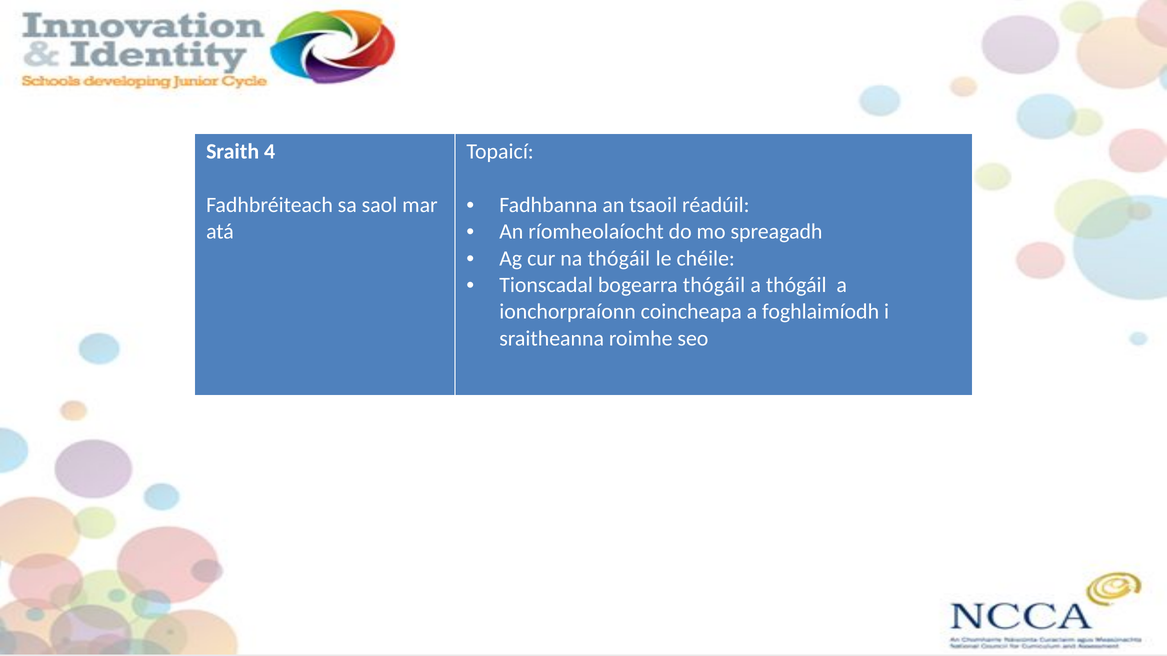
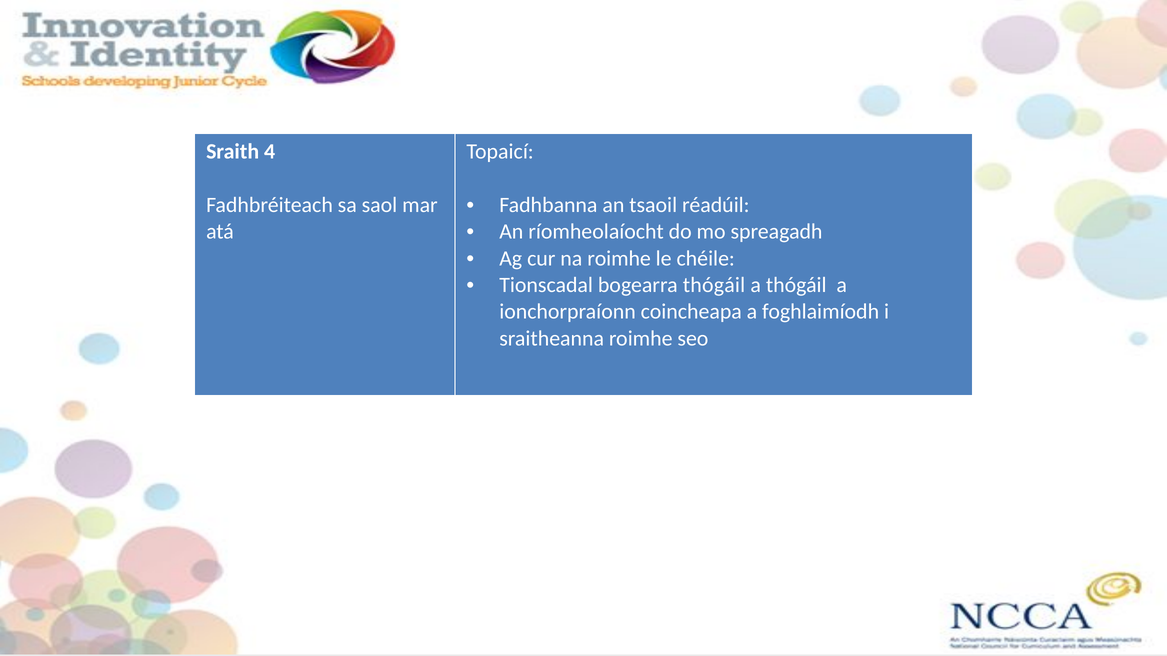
na thógáil: thógáil -> roimhe (619, 259)
